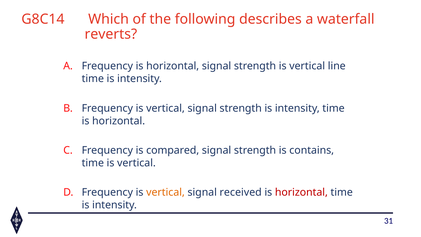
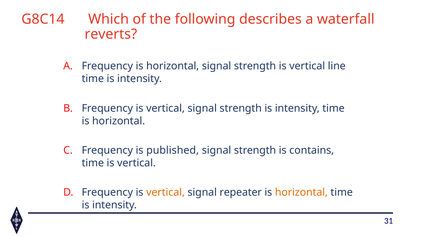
compared: compared -> published (173, 150)
received: received -> repeater (241, 192)
horizontal colour: red -> orange (301, 192)
